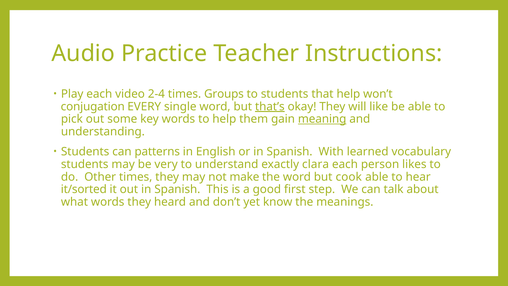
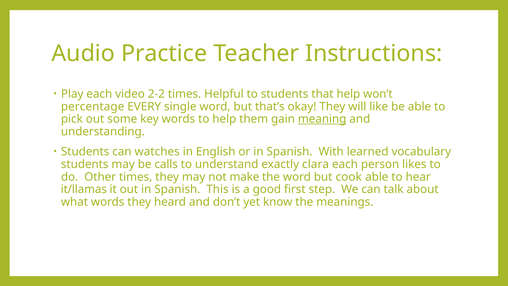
2-4: 2-4 -> 2-2 (156, 94)
Groups: Groups -> Helpful (224, 94)
conjugation: conjugation -> percentage (93, 106)
that’s underline: present -> none (270, 106)
patterns: patterns -> watches (157, 152)
very: very -> calls (166, 164)
it/sorted: it/sorted -> it/llamas (84, 189)
